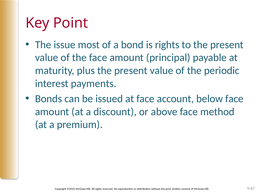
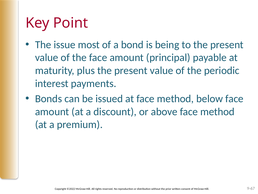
is rights: rights -> being (167, 45)
at face account: account -> method (175, 98)
